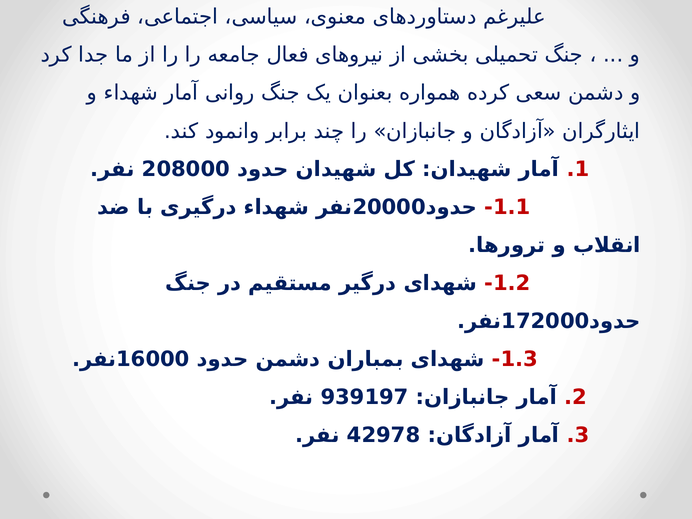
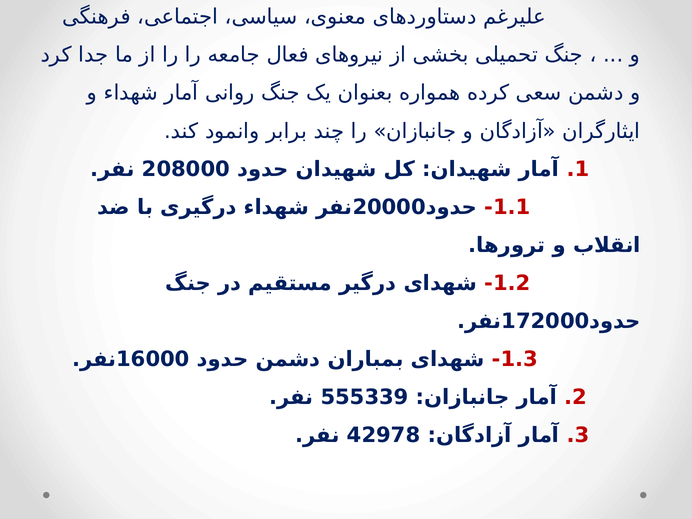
939197: 939197 -> 555339 (365, 397)
